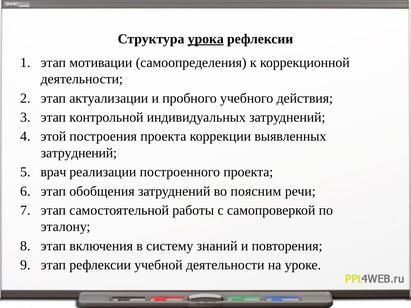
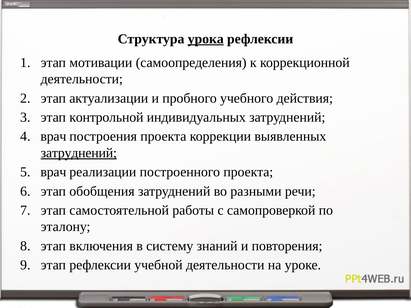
этой: этой -> врач (53, 137)
затруднений underline: none -> present (79, 153)
поясним: поясним -> разными (256, 191)
